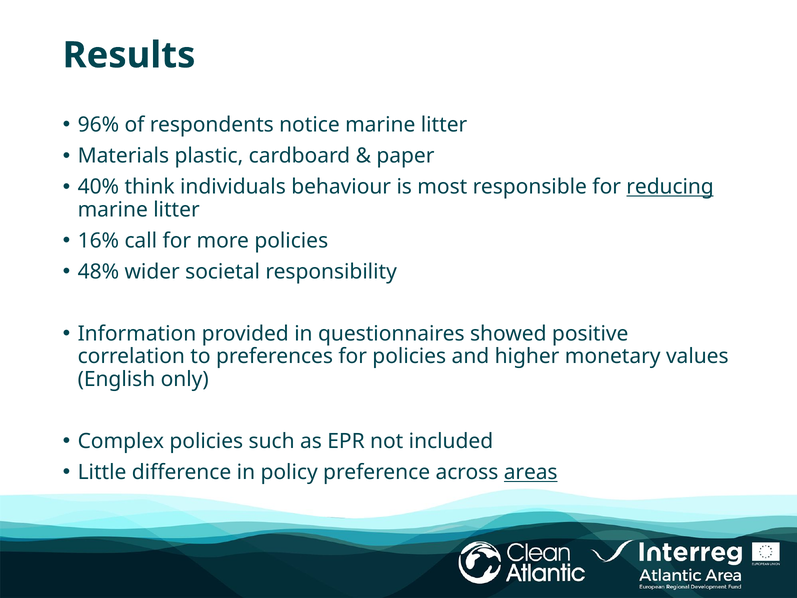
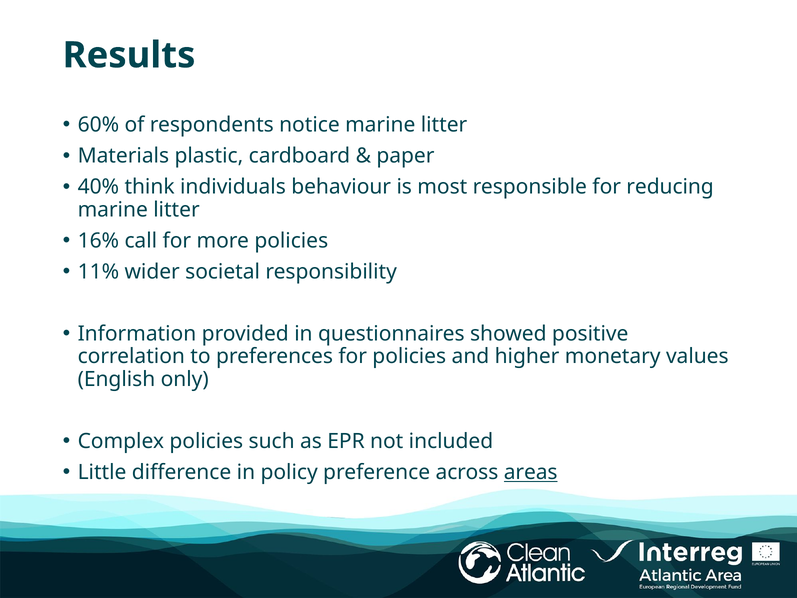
96%: 96% -> 60% (98, 125)
reducing underline: present -> none (670, 187)
48%: 48% -> 11% (98, 272)
